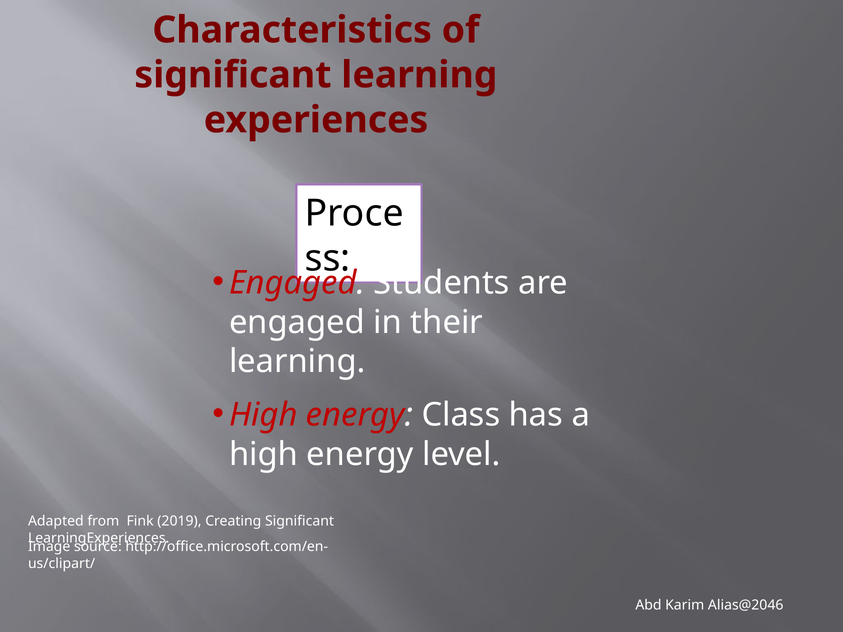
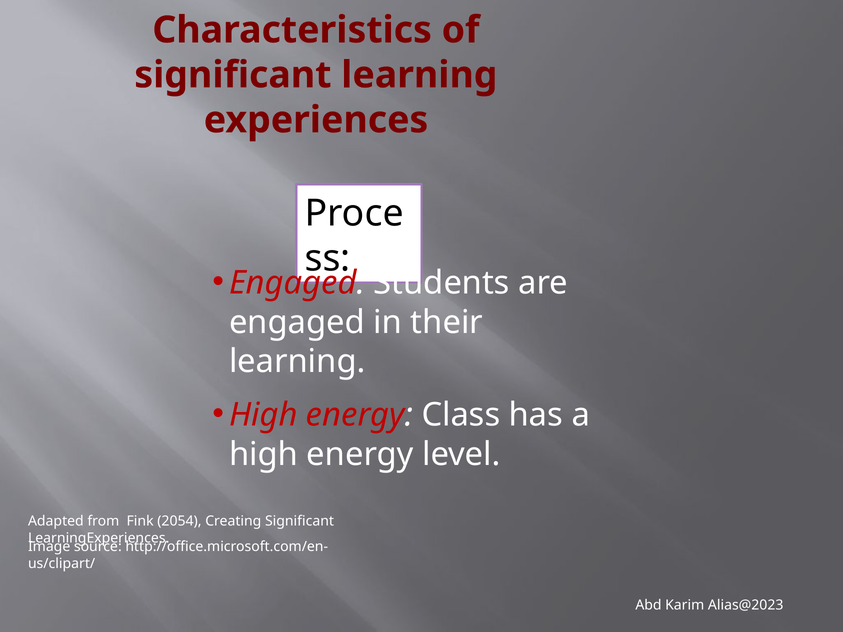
2019: 2019 -> 2054 (179, 521)
Alias@2046: Alias@2046 -> Alias@2023 (746, 605)
